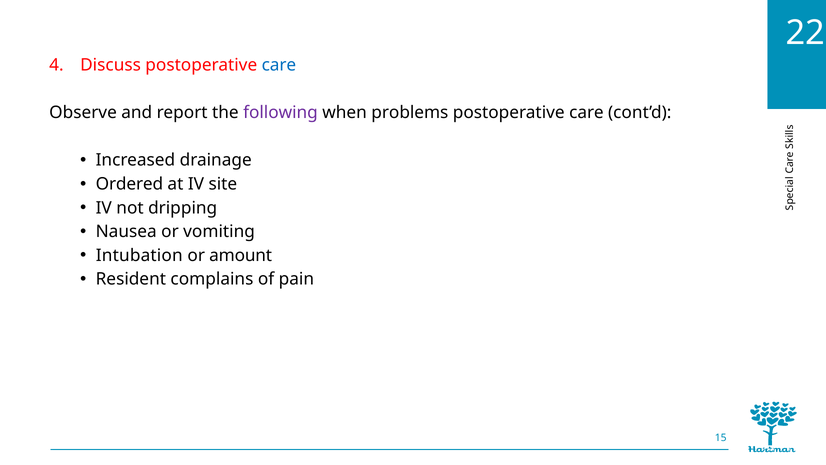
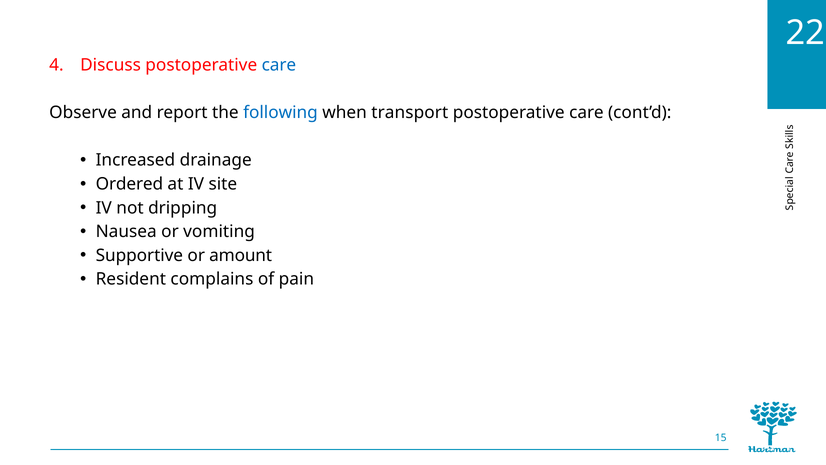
following colour: purple -> blue (280, 113)
problems: problems -> transport (410, 113)
Intubation: Intubation -> Supportive (139, 255)
